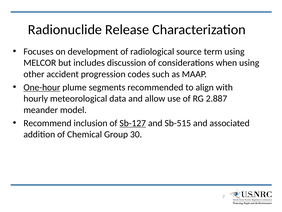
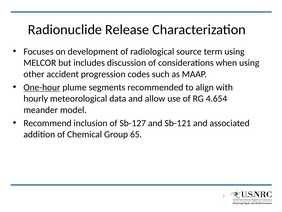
2.887: 2.887 -> 4.654 (217, 98)
Sb-127 underline: present -> none (133, 123)
Sb-515: Sb-515 -> Sb-121 (178, 123)
30: 30 -> 65 (136, 134)
